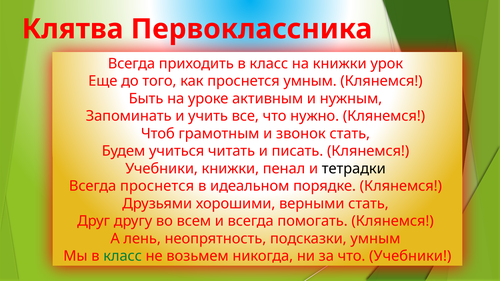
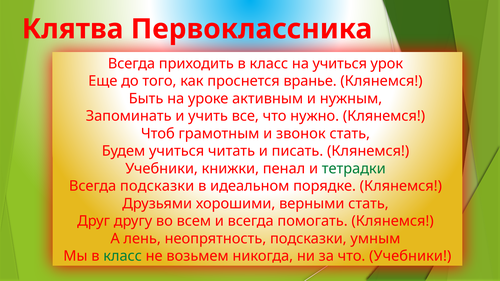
на книжки: книжки -> учиться (340, 64)
проснется умным: умным -> вранье (310, 81)
тетрадки colour: black -> green (354, 169)
Всегда проснется: проснется -> подсказки (157, 186)
